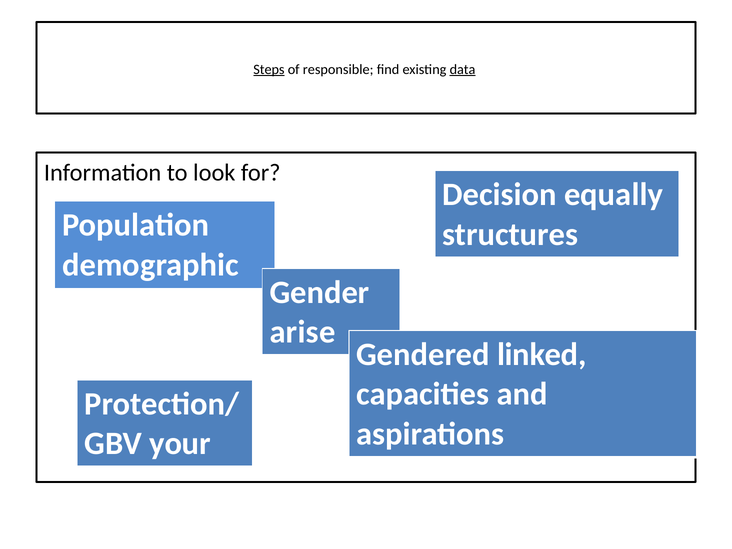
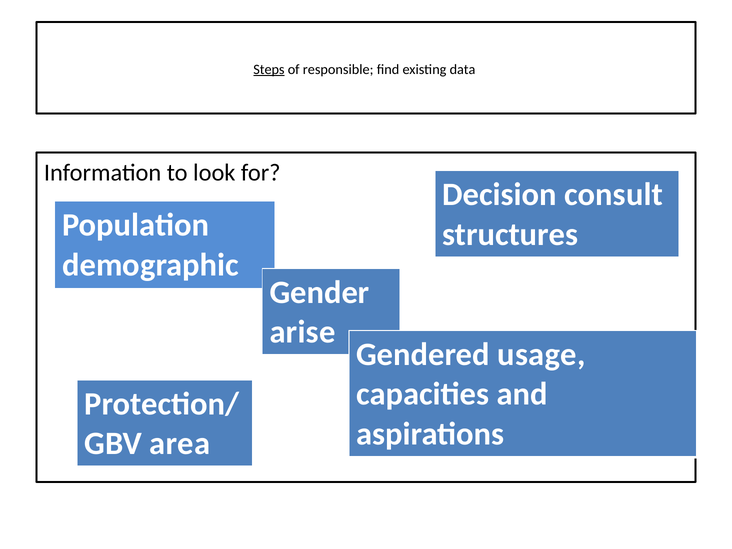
data underline: present -> none (463, 69)
equally: equally -> consult (613, 195)
linked: linked -> usage (541, 354)
your: your -> area (180, 444)
